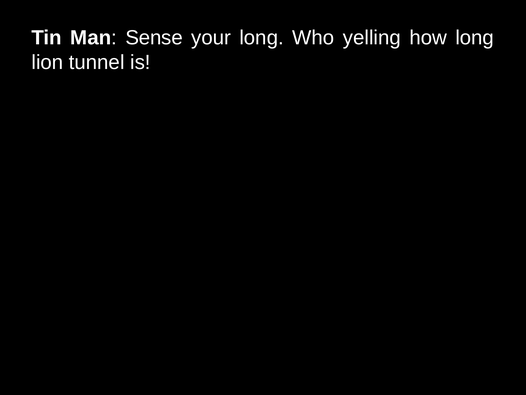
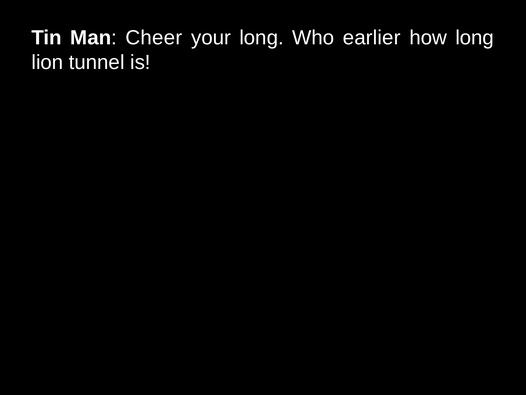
Sense: Sense -> Cheer (154, 38)
yelling: yelling -> earlier (372, 38)
